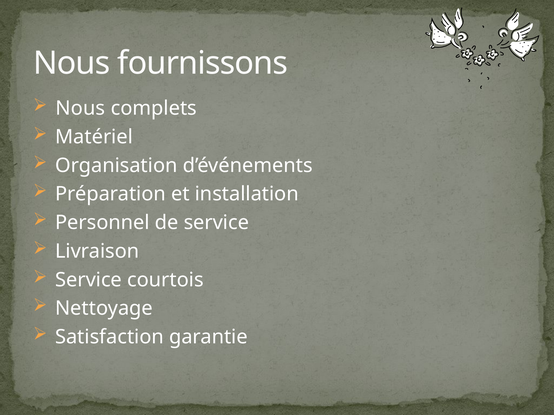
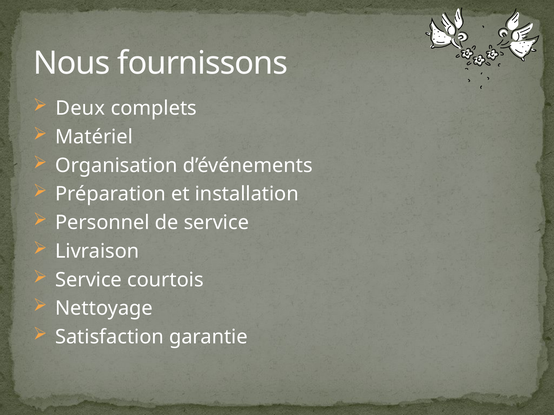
Nous: Nous -> Deux (80, 108)
